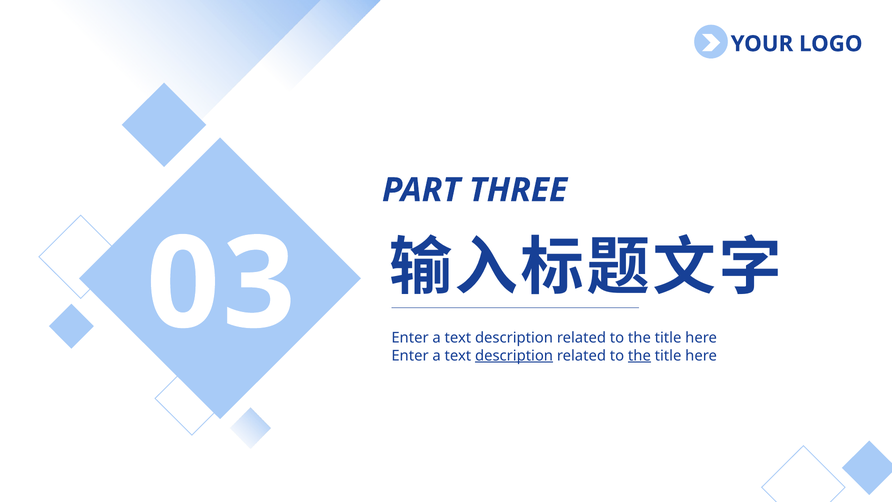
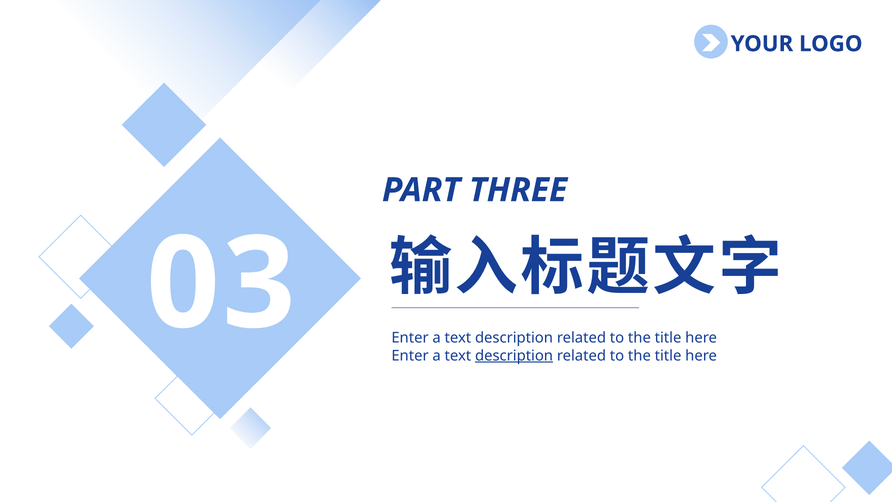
the underline: present -> none (639, 356)
